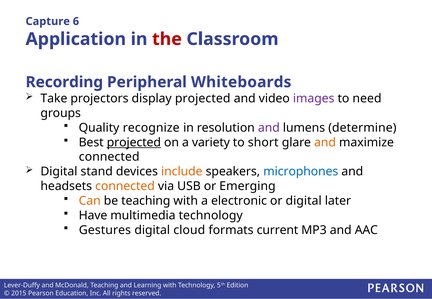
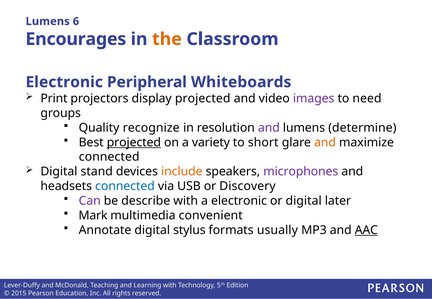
Capture: Capture -> Lumens (48, 21)
Application: Application -> Encourages (76, 39)
the colour: red -> orange (167, 39)
Recording: Recording -> Electronic (64, 82)
Take: Take -> Print (54, 99)
microphones colour: blue -> purple (301, 172)
connected colour: orange -> blue (125, 186)
Emerging: Emerging -> Discovery (247, 186)
Can colour: orange -> purple (90, 201)
be teaching: teaching -> describe (146, 201)
Have: Have -> Mark (93, 215)
multimedia technology: technology -> convenient (211, 215)
Gestures: Gestures -> Annotate (105, 230)
cloud: cloud -> stylus (189, 230)
current: current -> usually (277, 230)
AAC underline: none -> present (366, 230)
